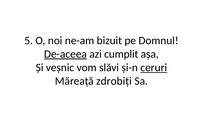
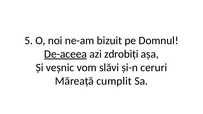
cumplit: cumplit -> zdrobiți (121, 54)
ceruri underline: present -> none (154, 68)
zdrobiți: zdrobiți -> cumplit (114, 81)
